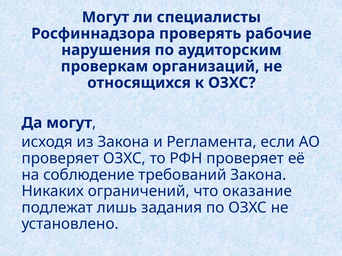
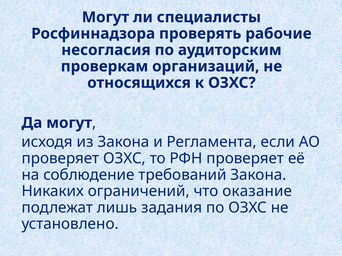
нарушения: нарушения -> несогласия (106, 50)
